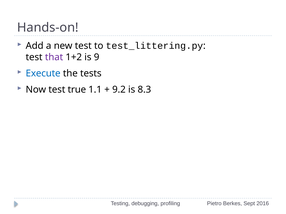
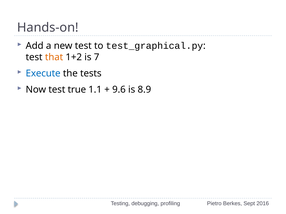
test_littering.py: test_littering.py -> test_graphical.py (154, 46)
that colour: purple -> orange (54, 57)
9: 9 -> 7 (97, 57)
9.2: 9.2 -> 9.6 (119, 90)
8.3: 8.3 -> 8.9 (144, 90)
